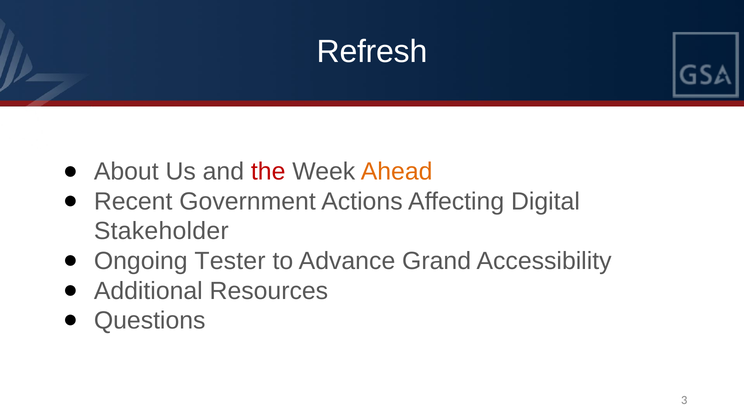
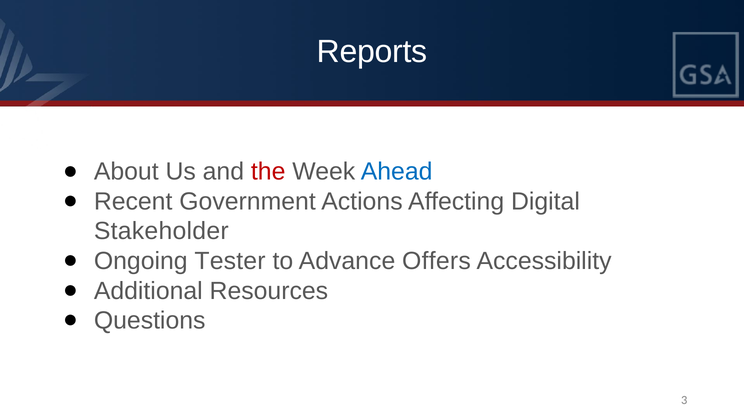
Refresh: Refresh -> Reports (372, 52)
Ahead colour: orange -> blue (397, 171)
Grand: Grand -> Offers (436, 261)
